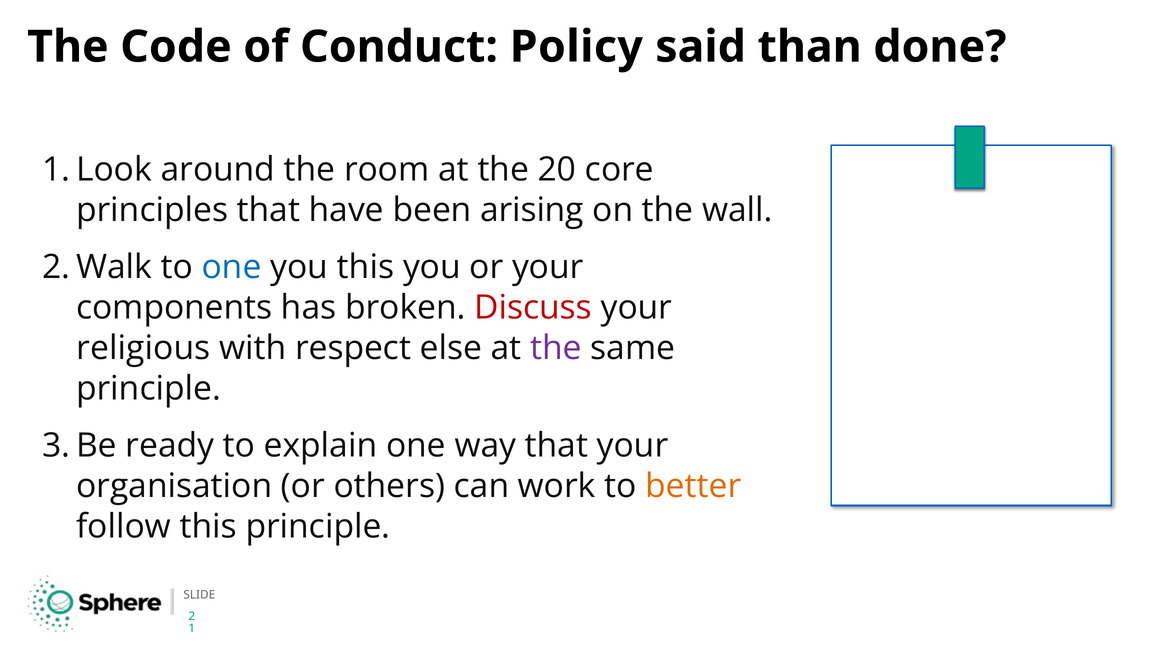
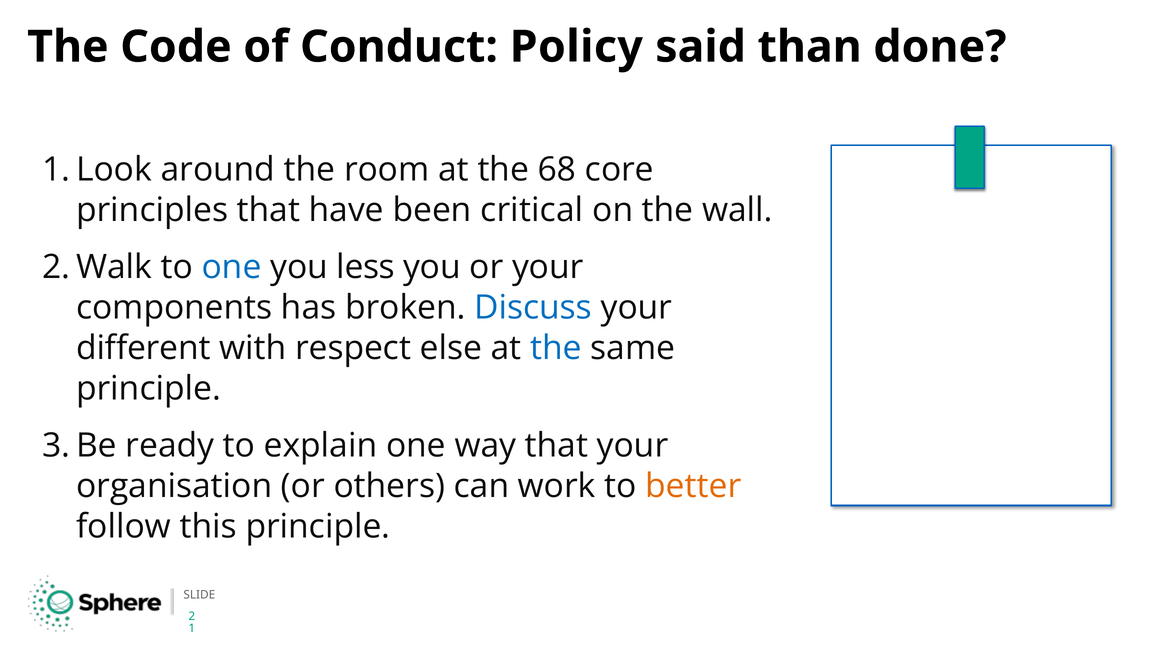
20: 20 -> 68 (557, 169)
arising: arising -> critical (532, 210)
you this: this -> less (366, 267)
Discuss colour: red -> blue (533, 308)
religious: religious -> different (143, 348)
the colour: purple -> blue (556, 348)
